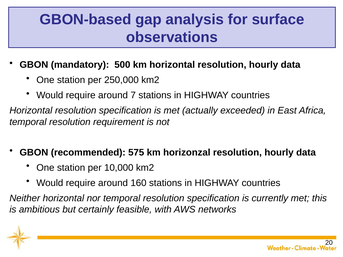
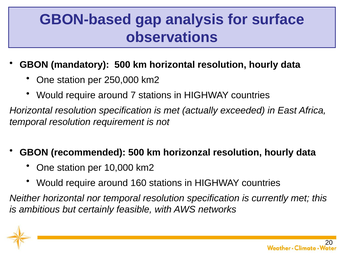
recommended 575: 575 -> 500 (136, 153)
